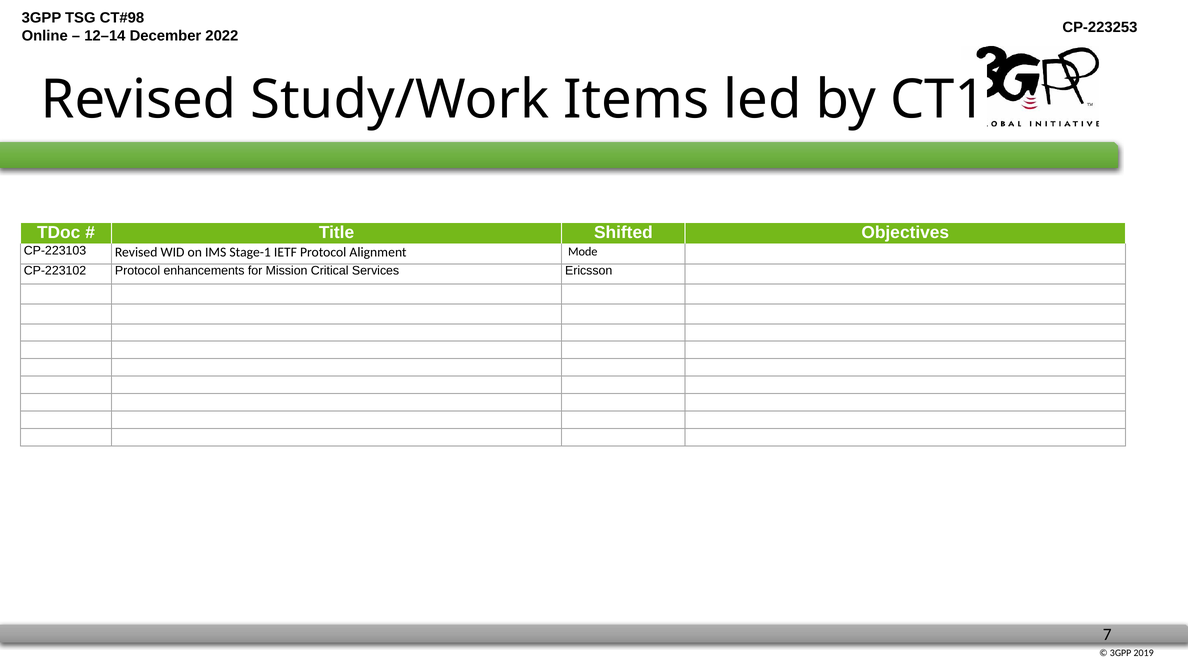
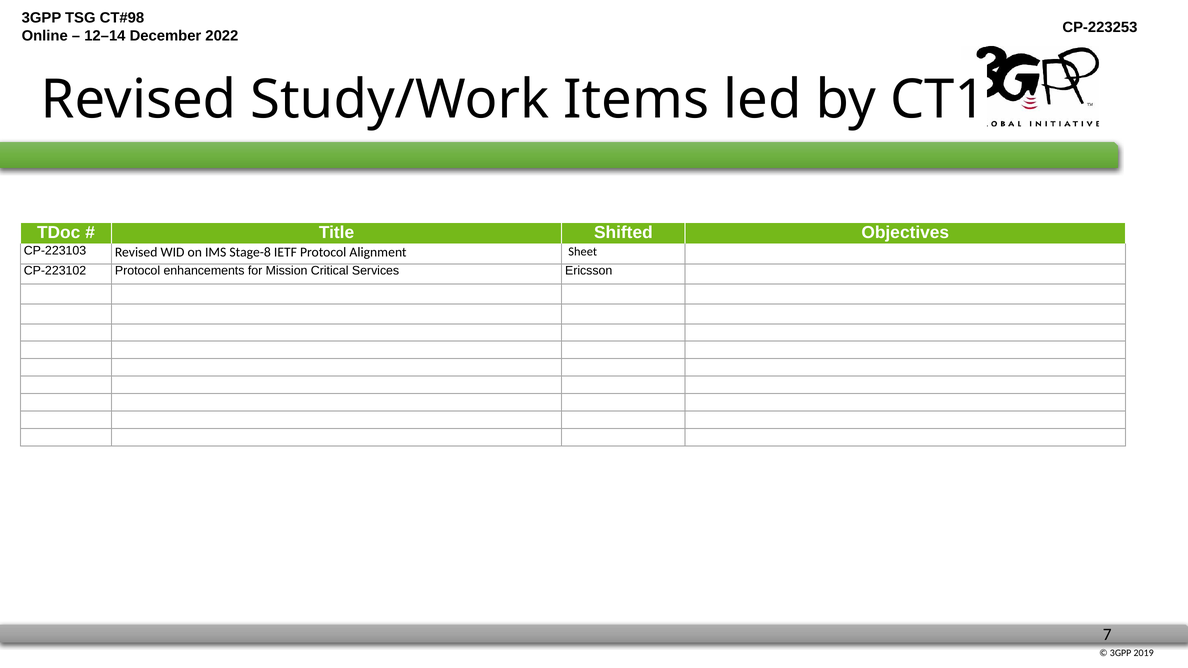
Stage-1: Stage-1 -> Stage-8 (250, 253)
Mode: Mode -> Sheet (583, 252)
